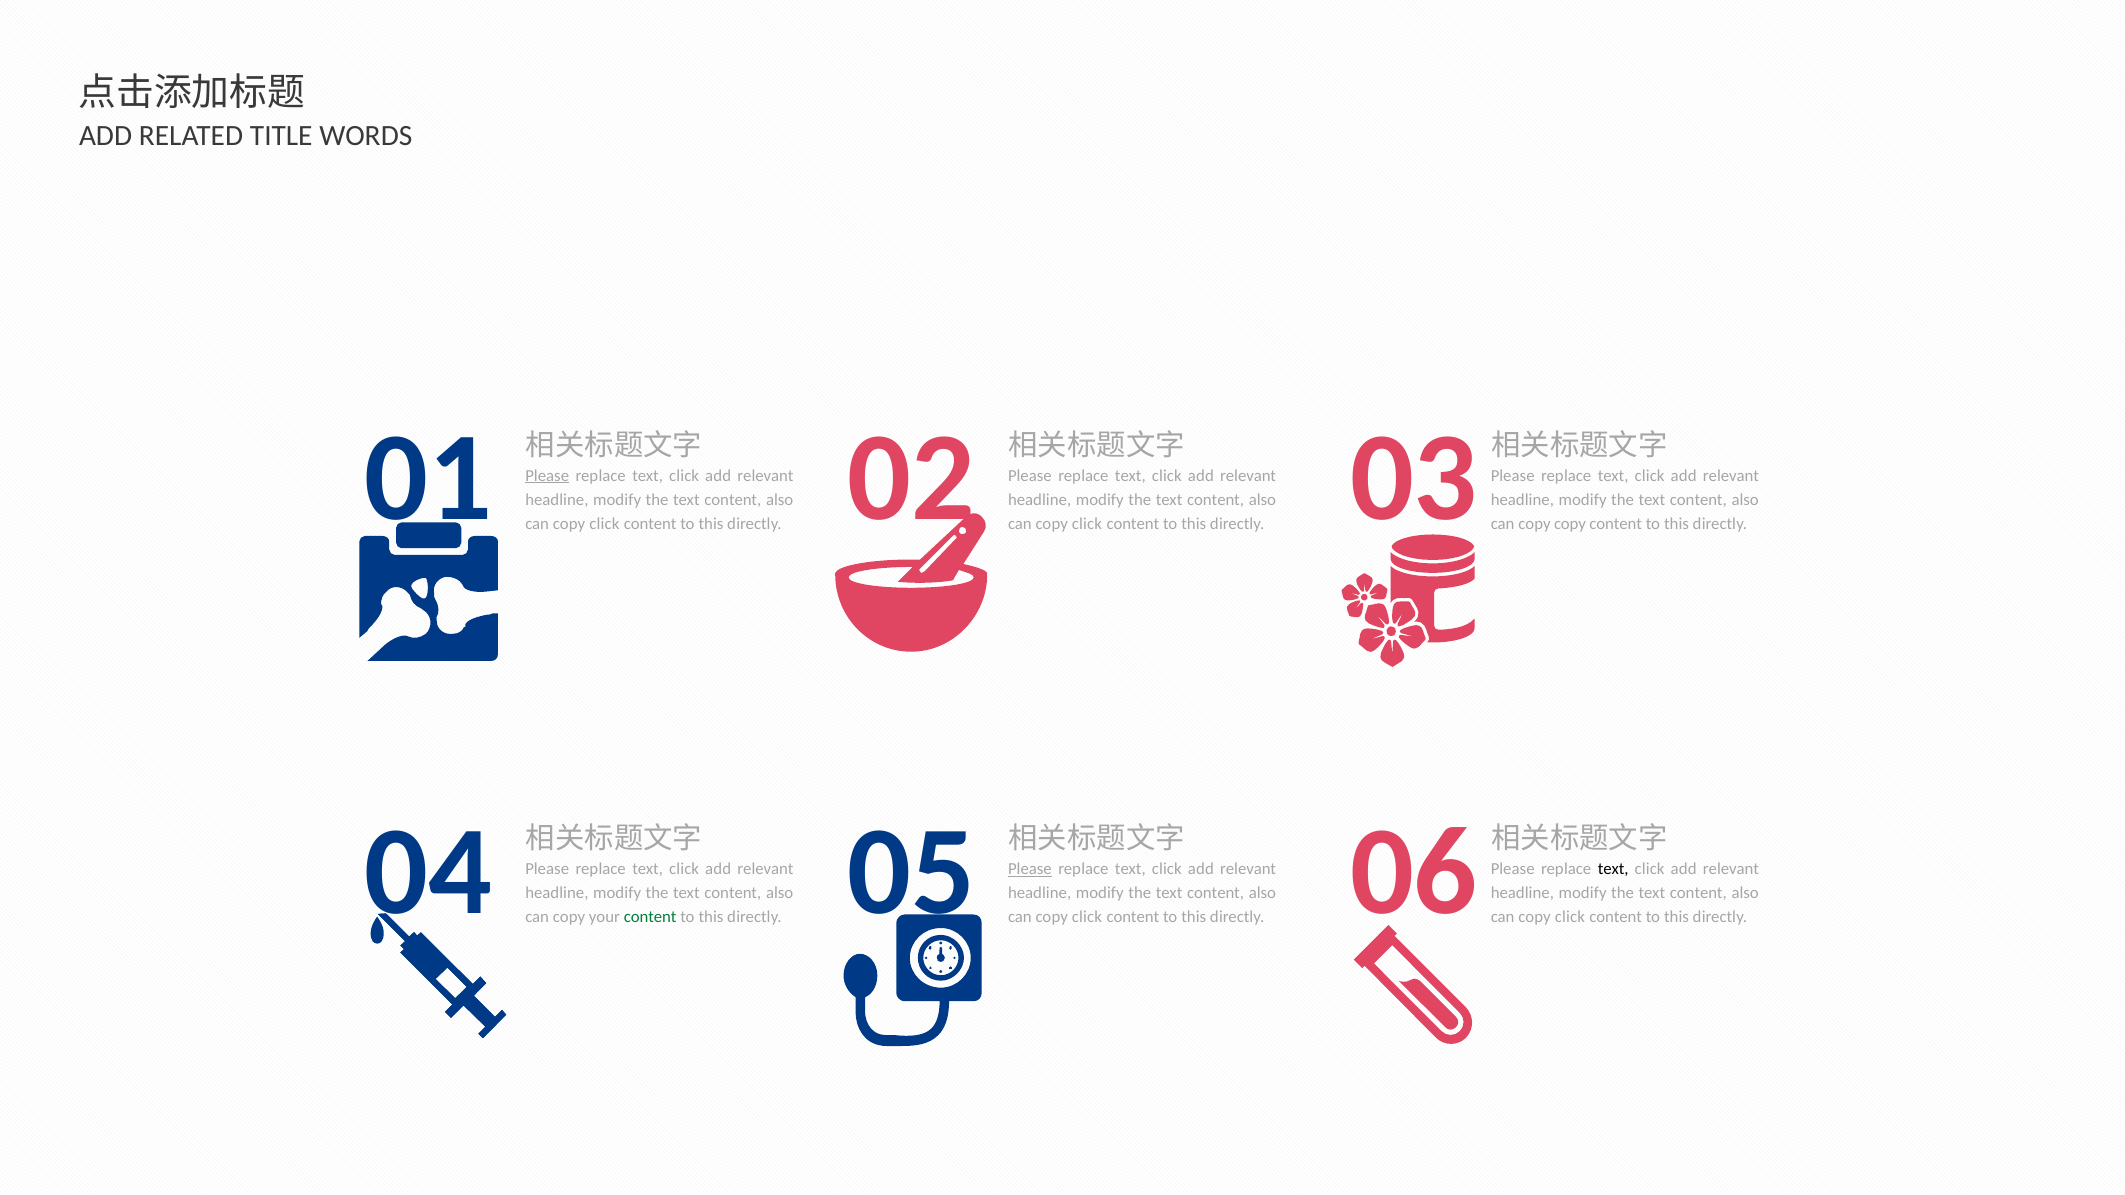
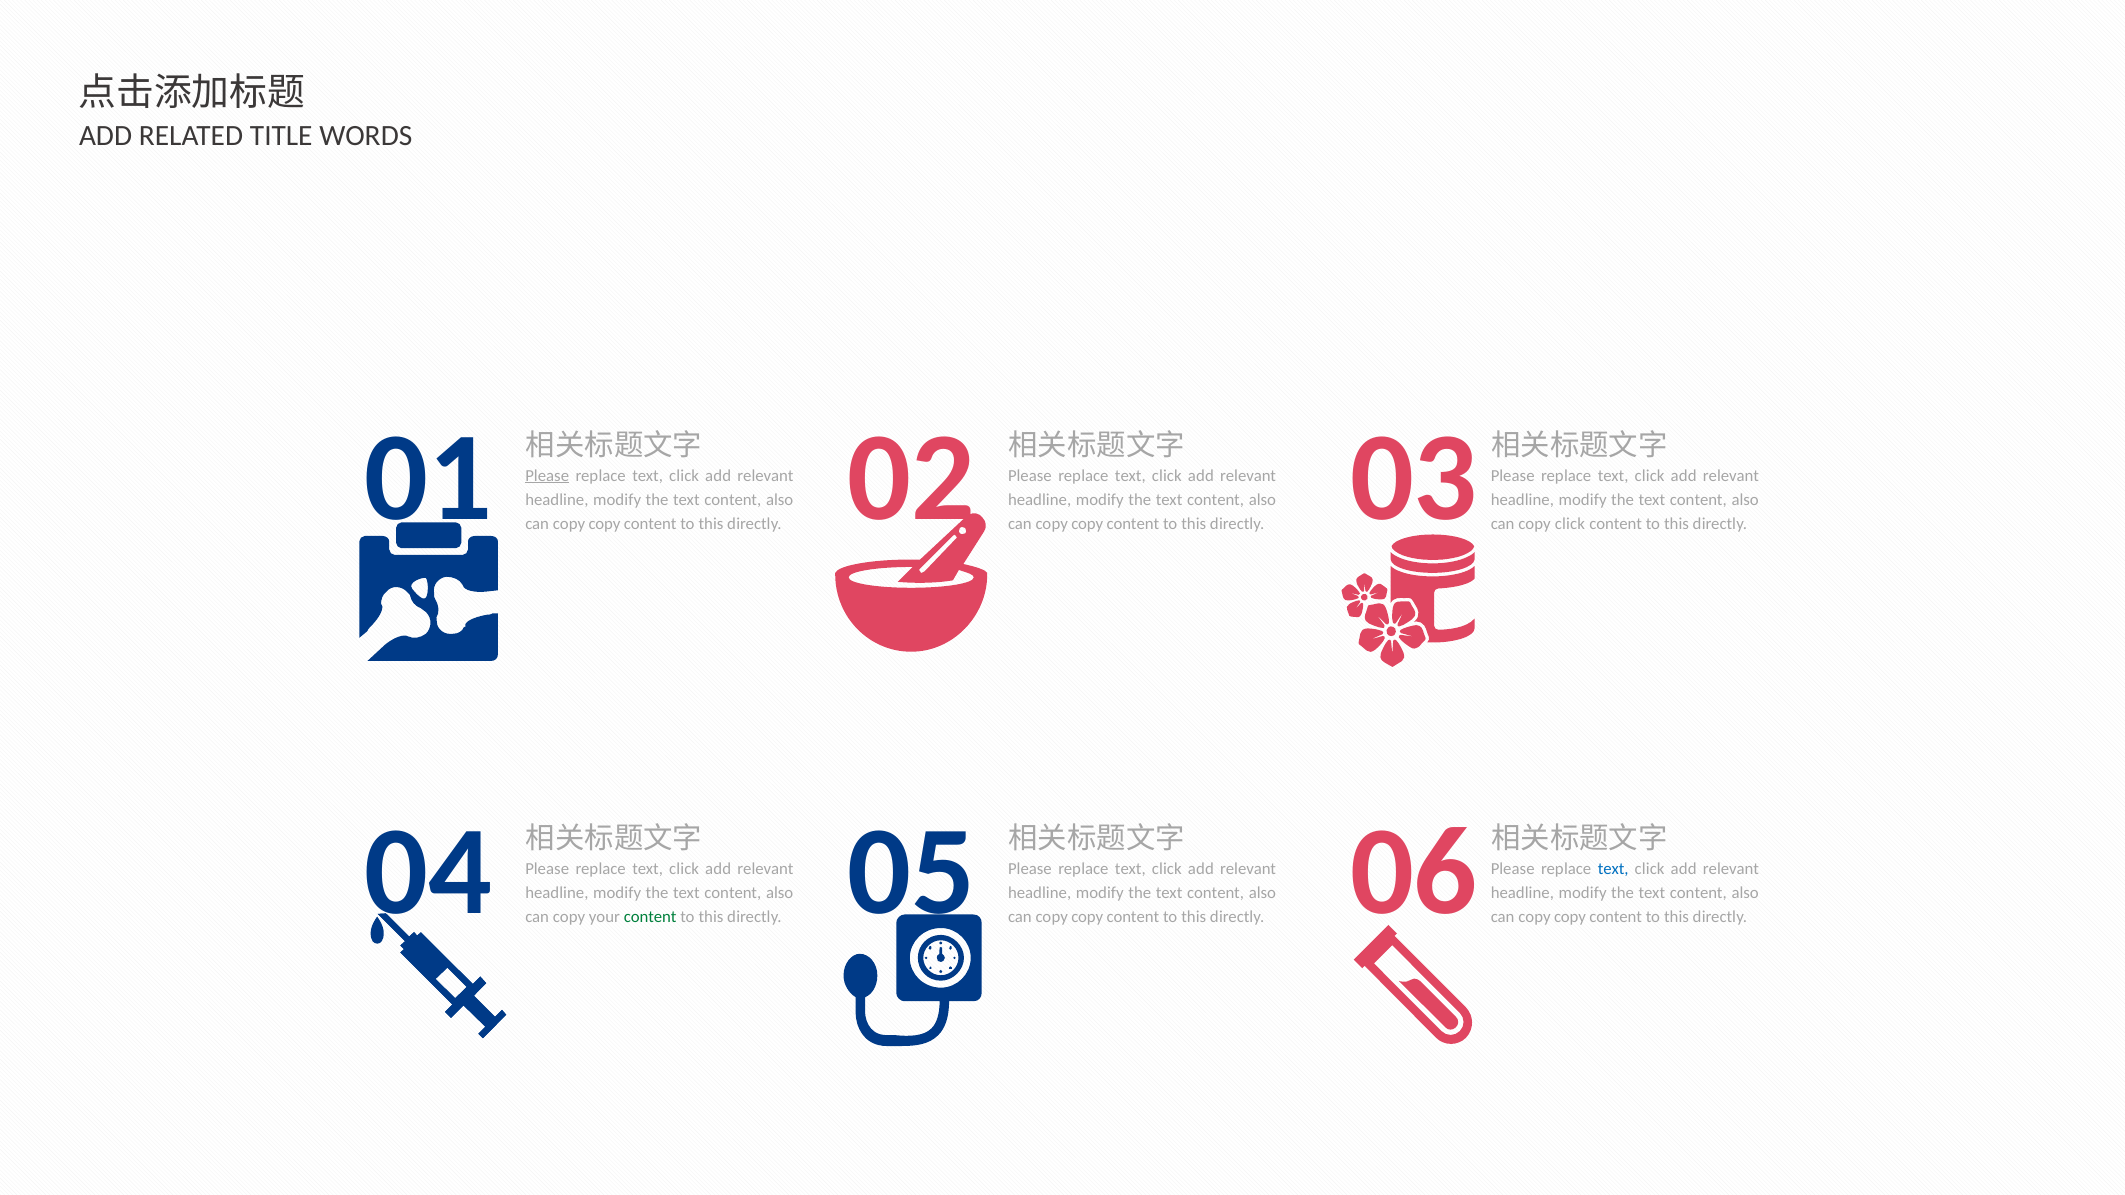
click: click -> copy (604, 524)
click: click -> copy (1087, 524)
copy copy: copy -> click (1570, 524)
Please underline: present -> none (1030, 869)
text colour: black -> blue (1613, 869)
click: click -> copy (1087, 918)
click: click -> copy (1570, 918)
